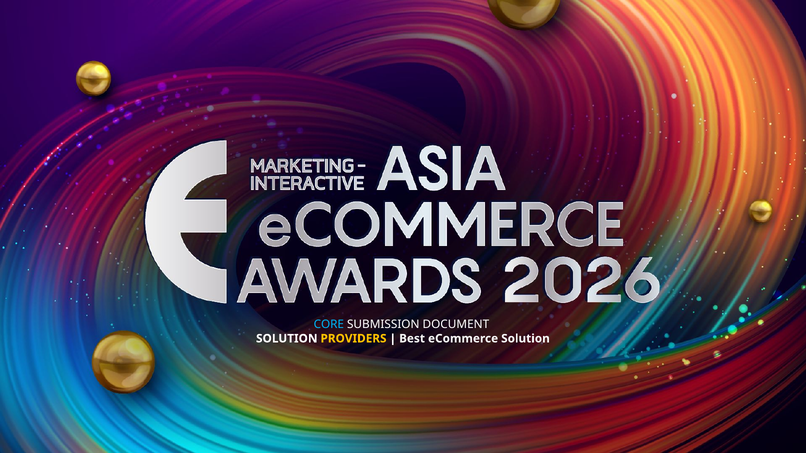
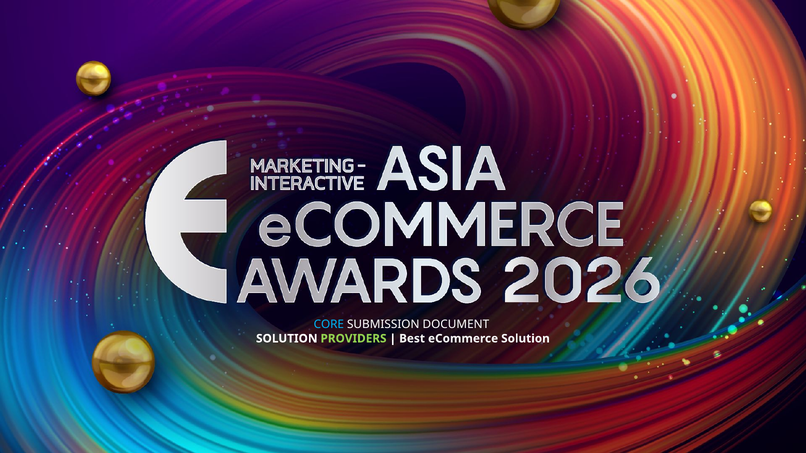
PROVIDERS colour: yellow -> light green (354, 339)
